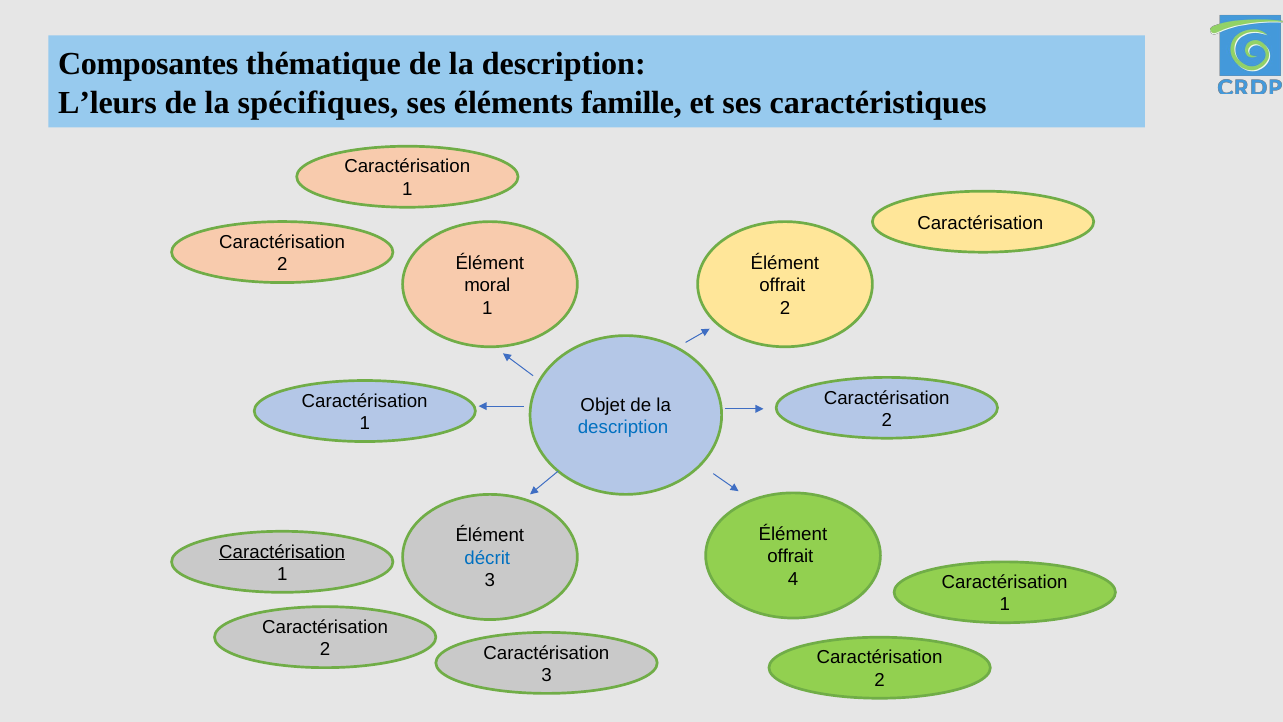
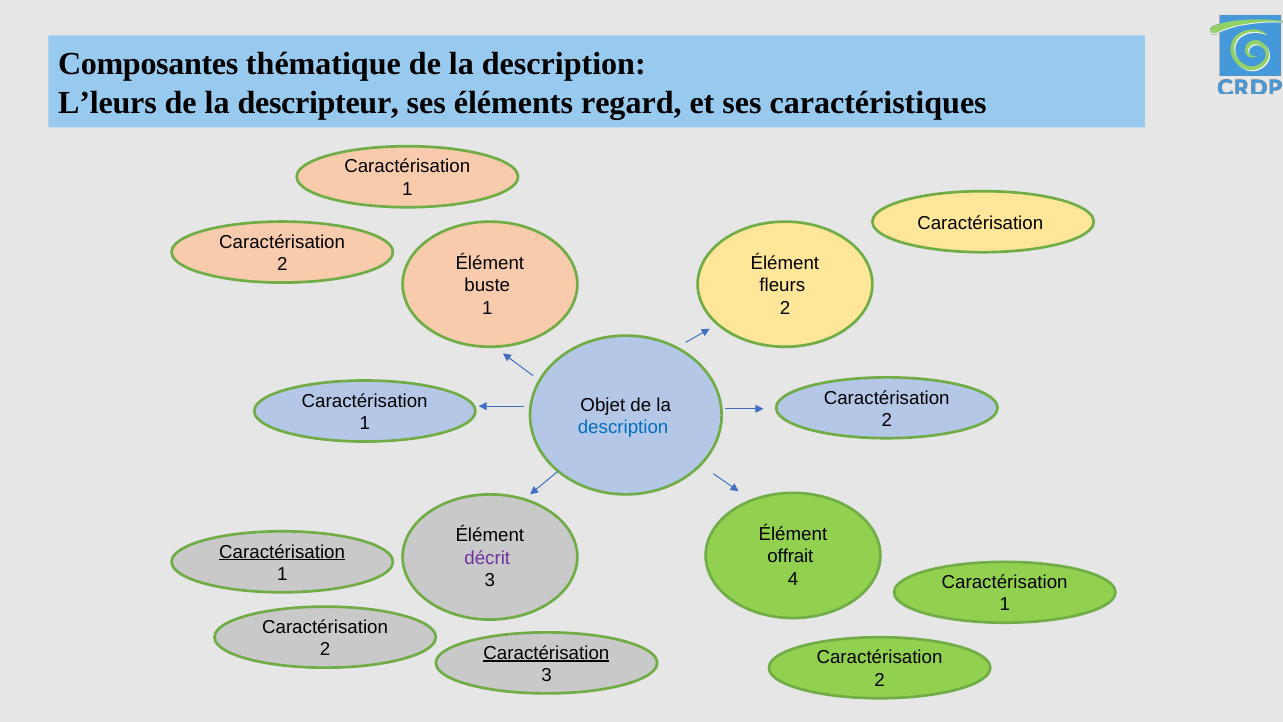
spécifiques: spécifiques -> descripteur (318, 103)
famille: famille -> regard (631, 103)
moral: moral -> buste (487, 285)
offrait: offrait -> fleurs (782, 285)
décrit colour: blue -> purple (487, 558)
Caractérisation underline: none -> present (546, 653)
